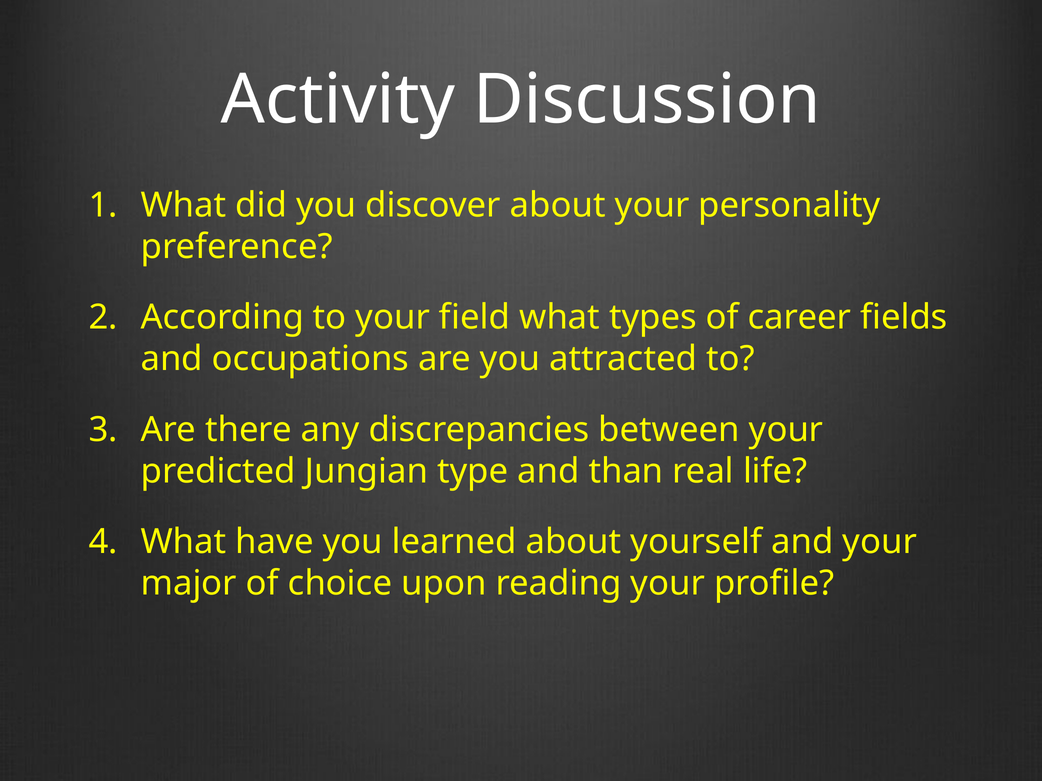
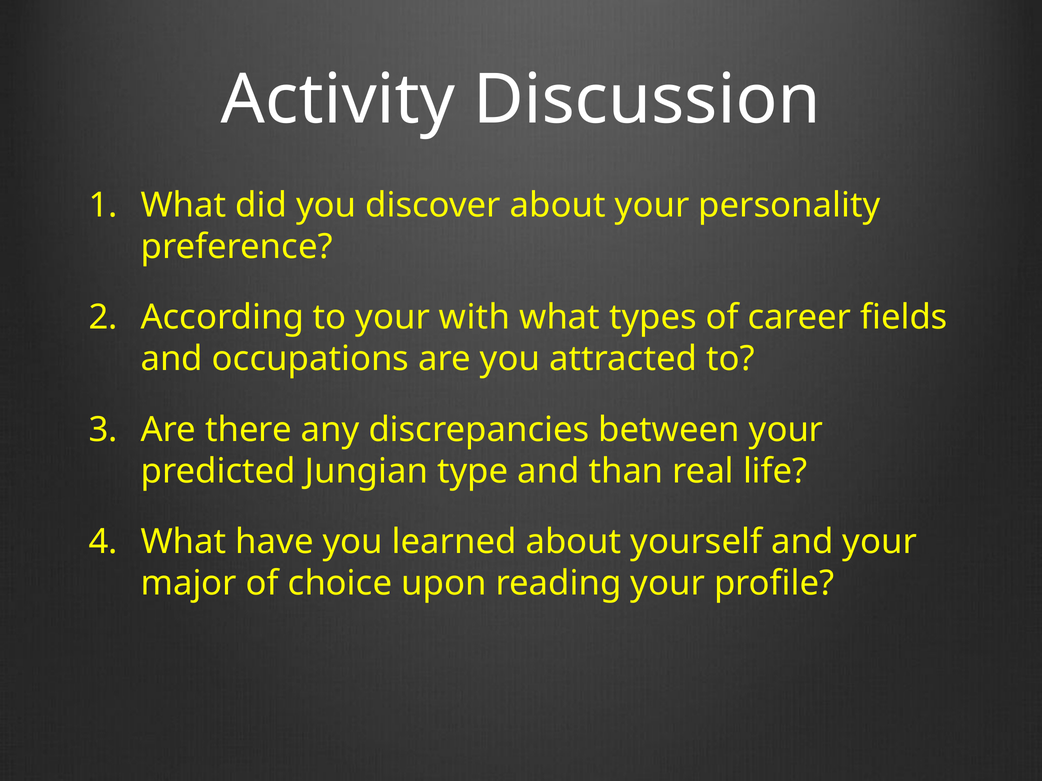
field: field -> with (474, 318)
